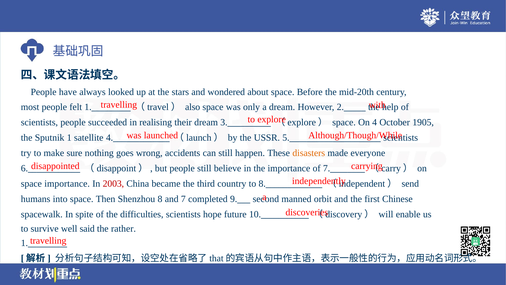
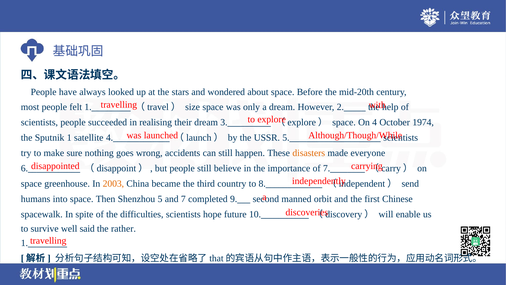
also: also -> size (193, 107)
1905: 1905 -> 1974 (423, 122)
space importance: importance -> greenhouse (67, 183)
2003 colour: red -> orange (113, 183)
Shenzhou 8: 8 -> 5 (160, 199)
